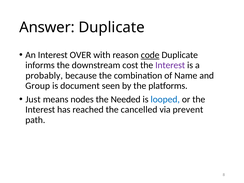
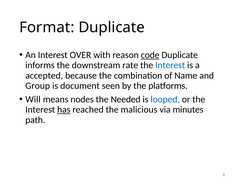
Answer: Answer -> Format (47, 27)
cost: cost -> rate (130, 65)
Interest colour: purple -> blue (170, 65)
probably: probably -> accepted (44, 76)
Just: Just -> Will (33, 99)
has underline: none -> present (64, 110)
cancelled: cancelled -> malicious (139, 110)
prevent: prevent -> minutes (188, 110)
